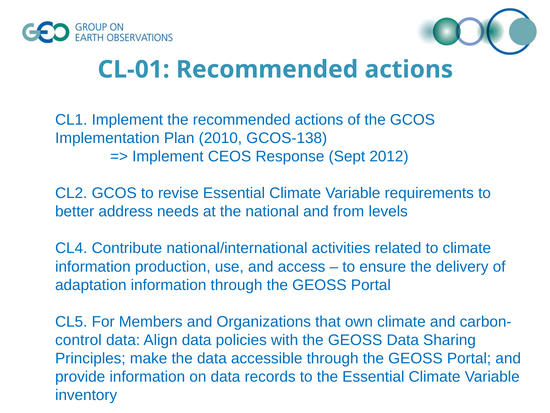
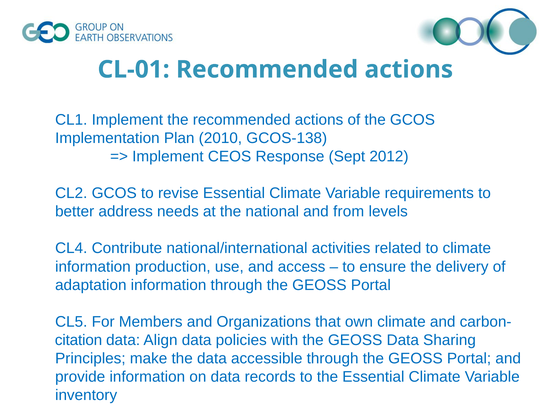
control: control -> citation (79, 340)
